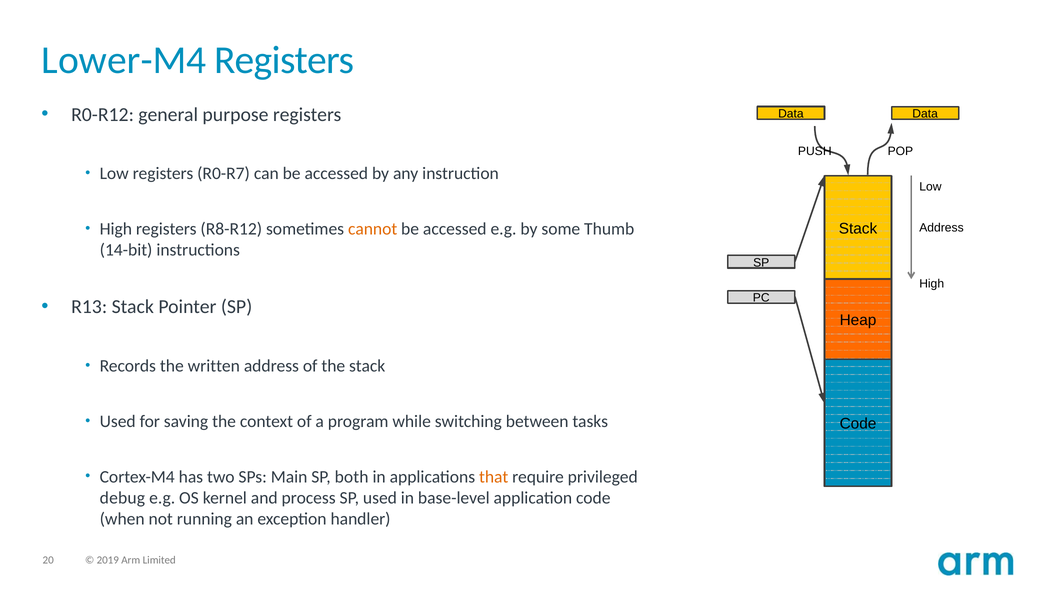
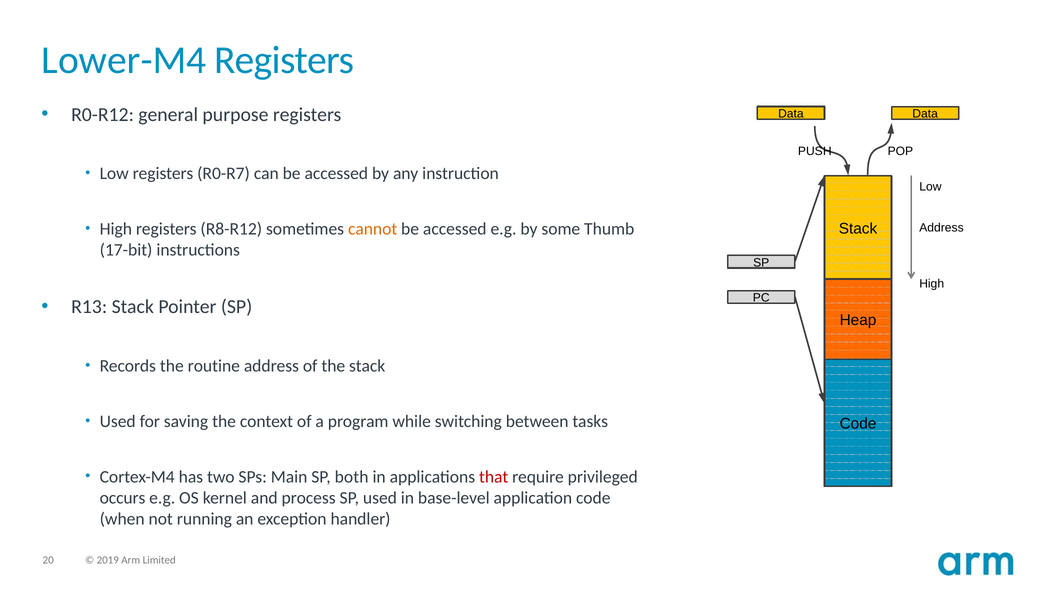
14-bit: 14-bit -> 17-bit (126, 250)
written: written -> routine (214, 366)
that colour: orange -> red (494, 477)
debug: debug -> occurs (123, 498)
